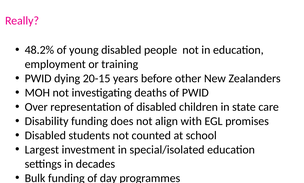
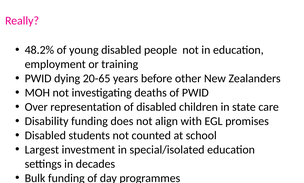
20-15: 20-15 -> 20-65 (97, 78)
